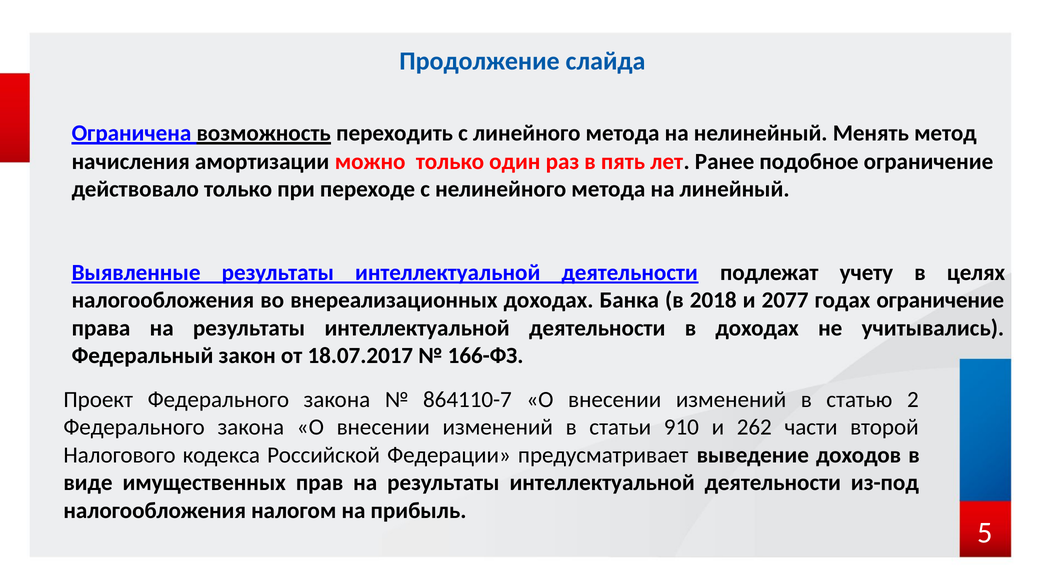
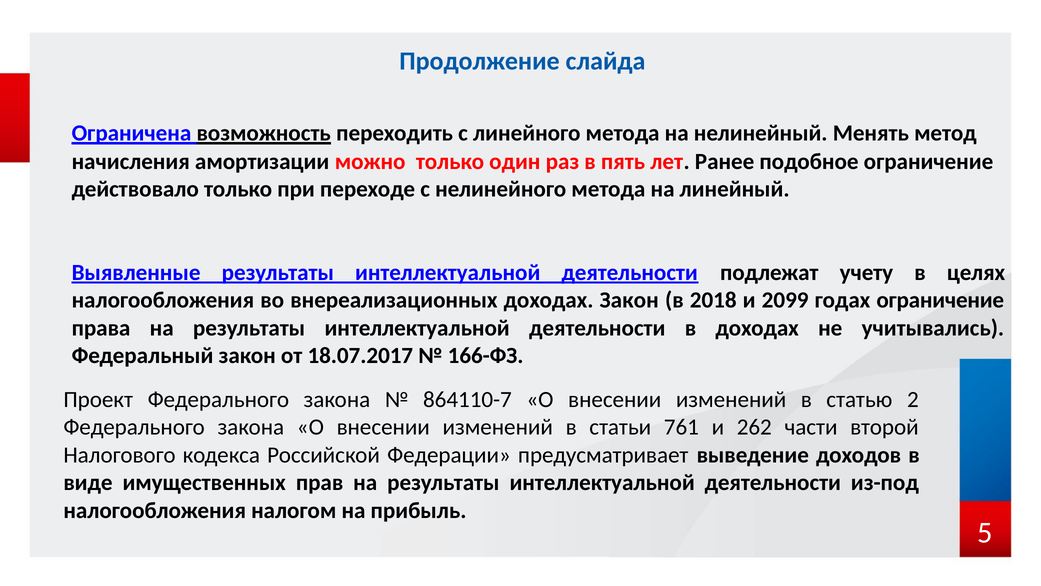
доходах Банка: Банка -> Закон (629, 300)
2077: 2077 -> 2099 (785, 300)
910: 910 -> 761 (681, 427)
